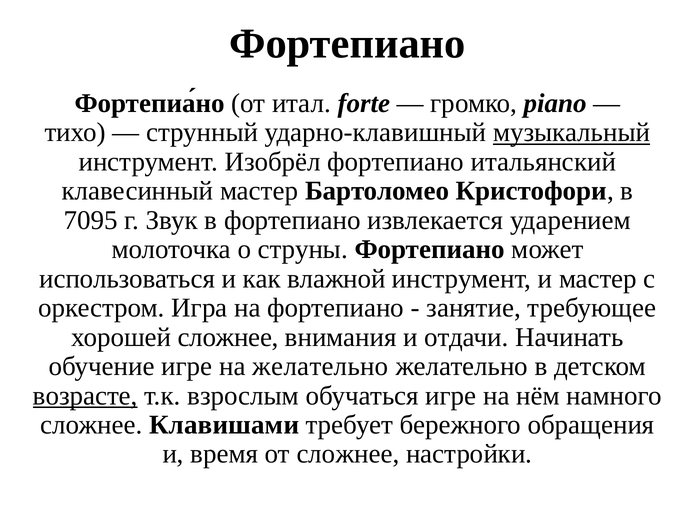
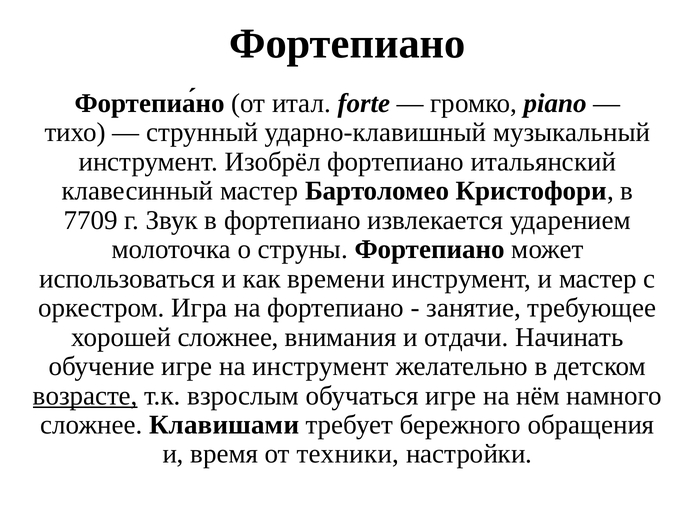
музыкальный underline: present -> none (572, 132)
7095: 7095 -> 7709 (91, 220)
влажной: влажной -> времени (336, 278)
на желательно: желательно -> инструмент (321, 366)
от сложнее: сложнее -> техники (348, 453)
